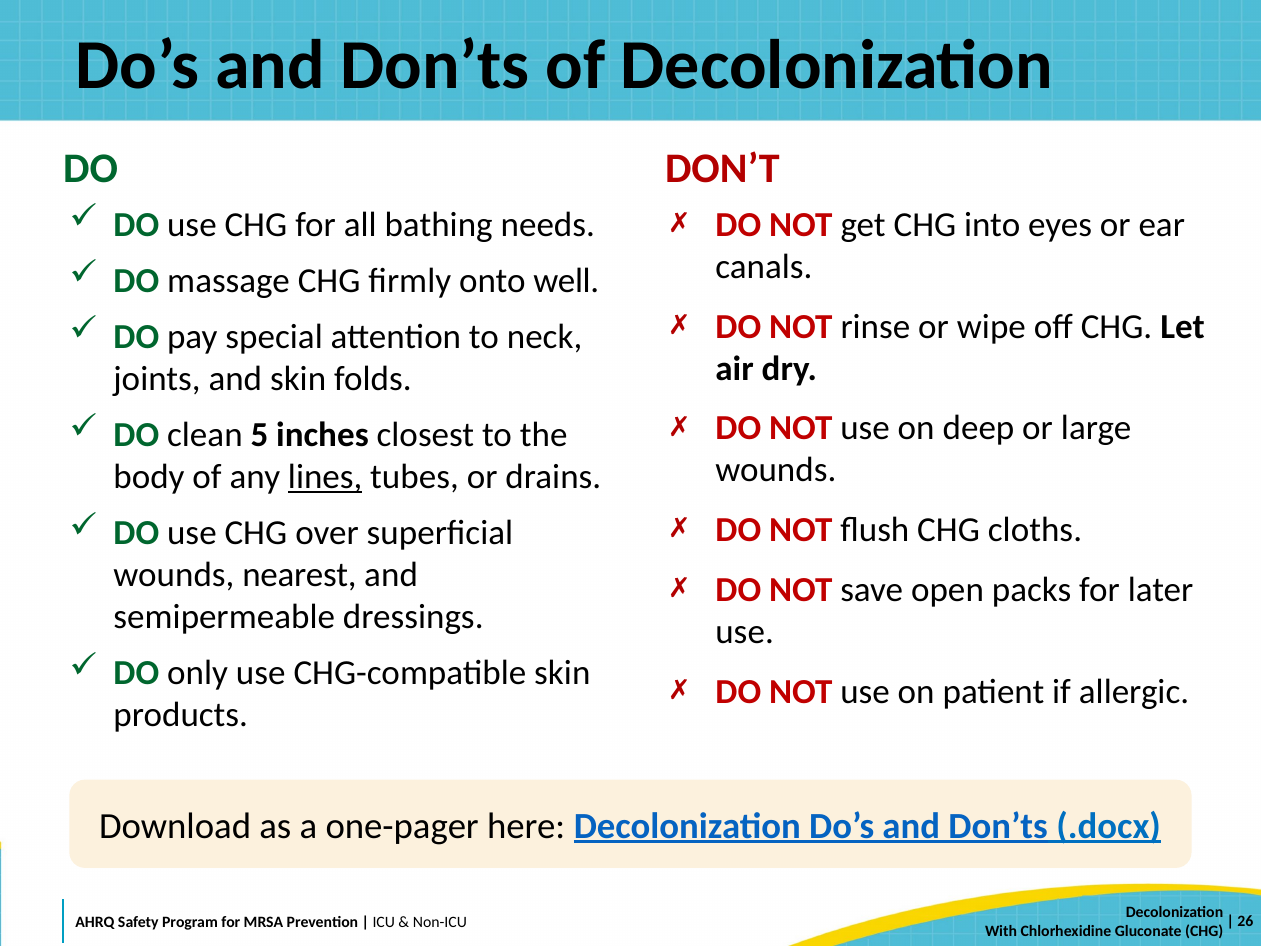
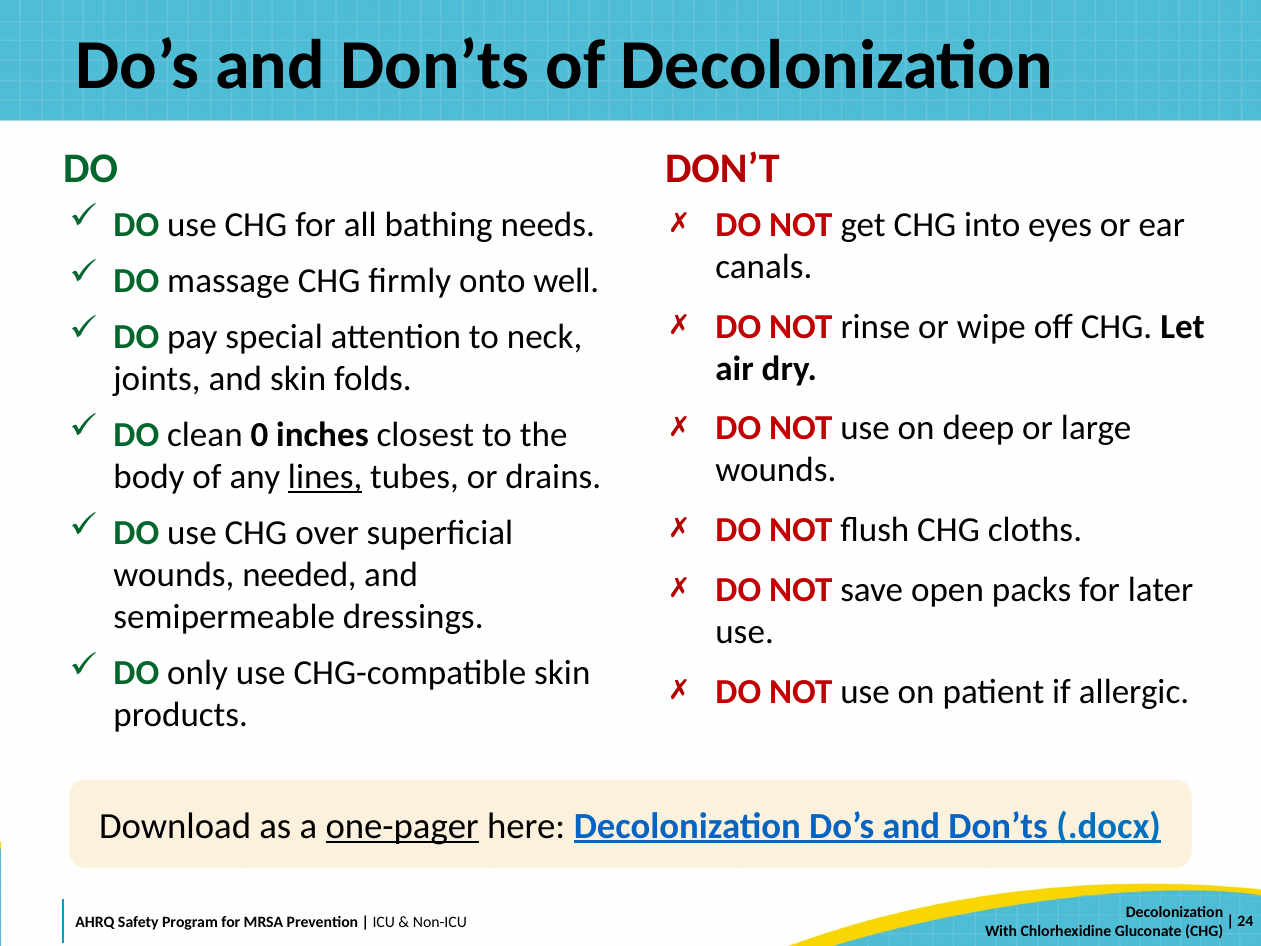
5: 5 -> 0 (259, 435)
nearest: nearest -> needed (299, 575)
one-pager underline: none -> present (402, 826)
26: 26 -> 24 (1245, 922)
